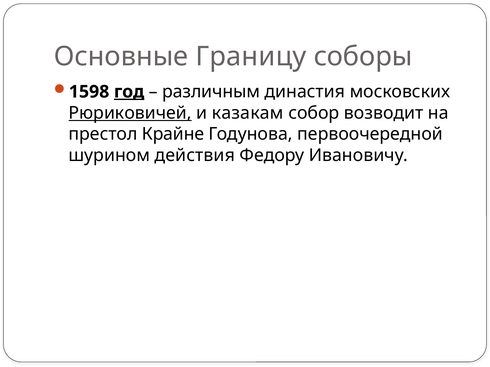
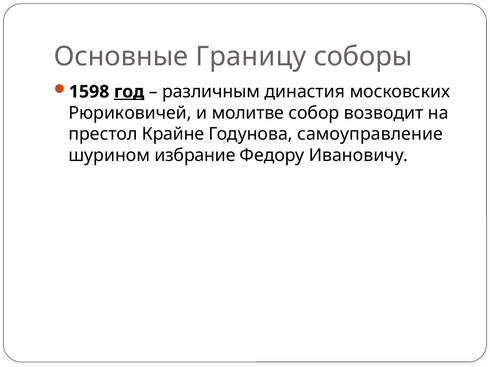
Рюриковичей underline: present -> none (130, 113)
казакам: казакам -> молитве (248, 113)
первоочередной: первоочередной -> самоуправление (370, 134)
действия: действия -> избрание (195, 156)
